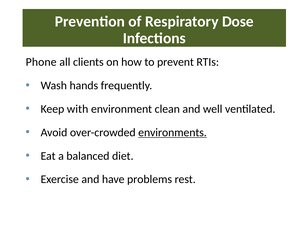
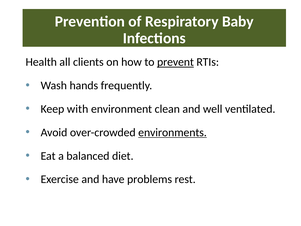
Dose: Dose -> Baby (238, 22)
Phone: Phone -> Health (41, 62)
prevent underline: none -> present (175, 62)
